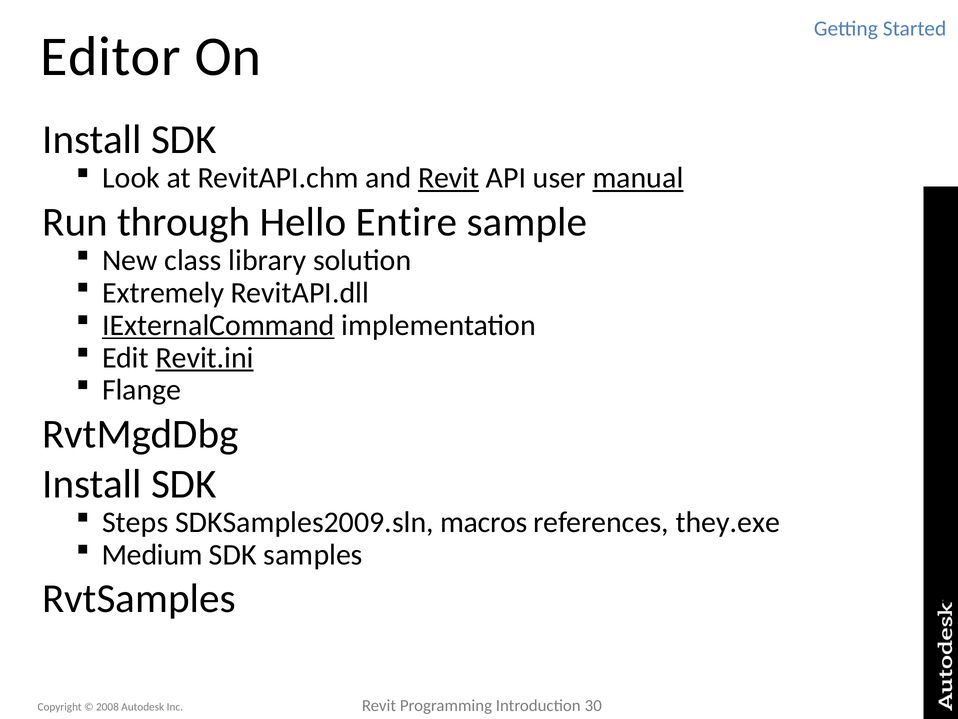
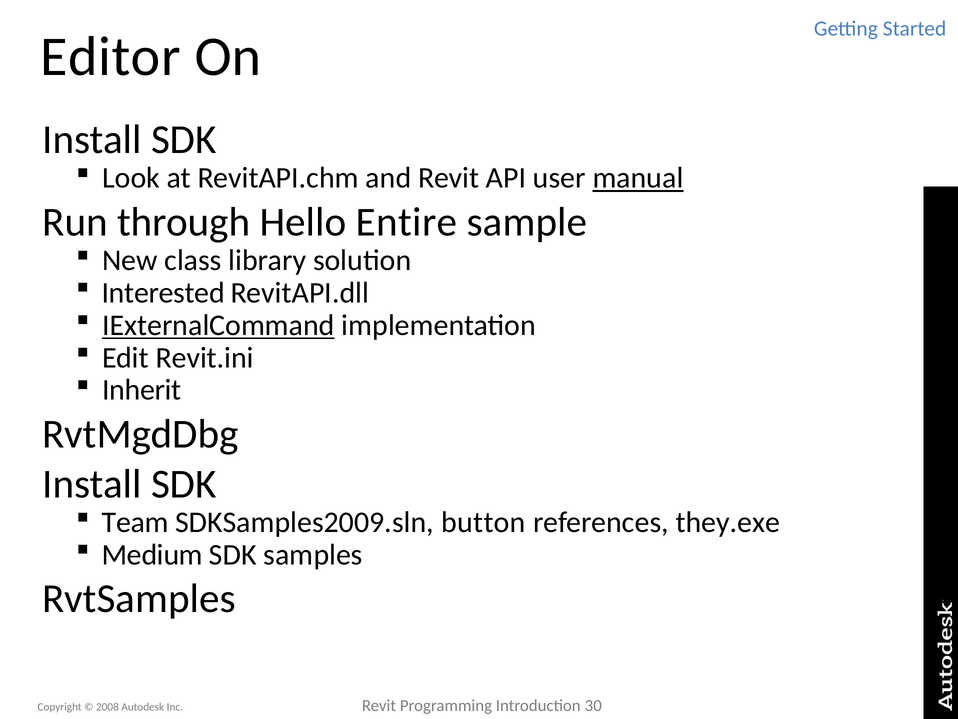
Revit underline: present -> none (449, 178)
Extremely: Extremely -> Interested (163, 293)
Revit.ini underline: present -> none (205, 358)
Flange: Flange -> Inherit (142, 390)
Steps: Steps -> Team (135, 522)
macros: macros -> button (483, 522)
